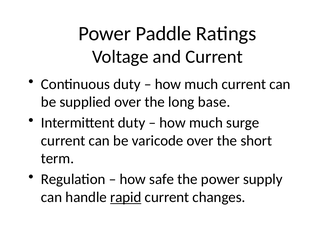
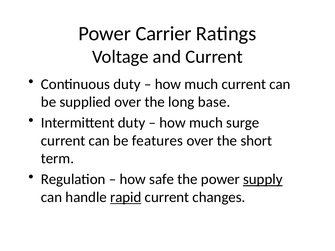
Paddle: Paddle -> Carrier (164, 34)
varicode: varicode -> features (157, 141)
supply underline: none -> present (263, 180)
